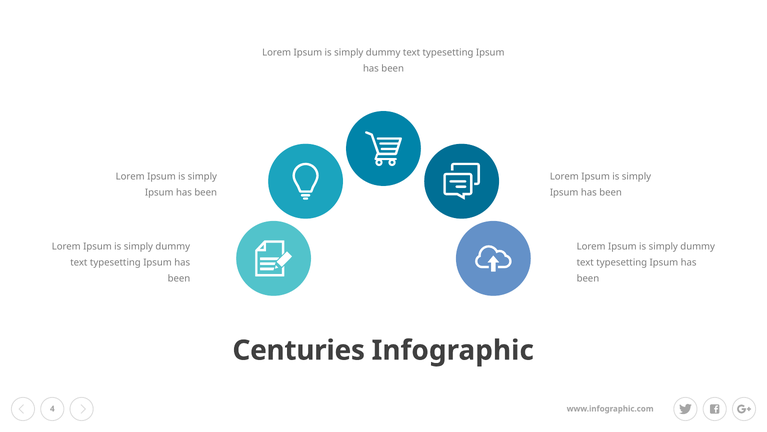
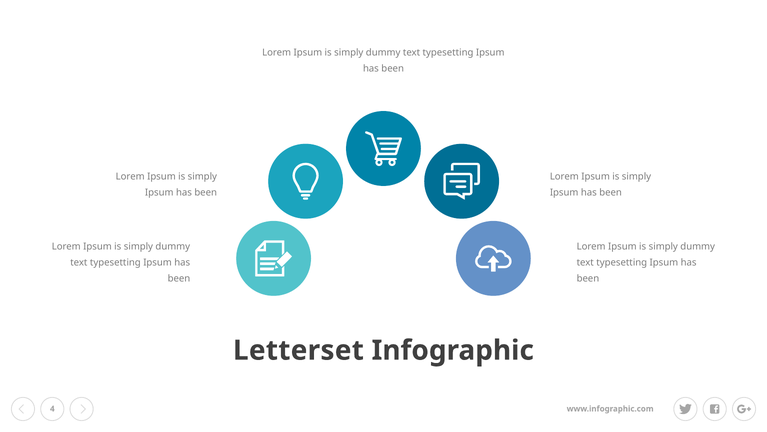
Centuries: Centuries -> Letterset (298, 350)
